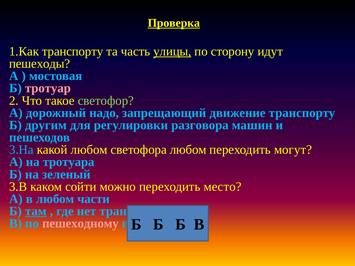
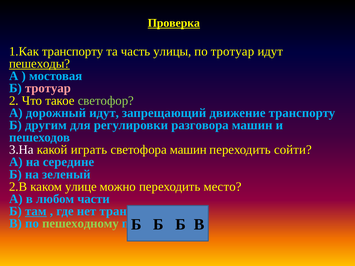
улицы underline: present -> none (172, 51)
по сторону: сторону -> тротуар (233, 51)
пешеходы underline: none -> present (40, 64)
дорожный надо: надо -> идут (104, 113)
3.На colour: light blue -> white (21, 150)
какой любом: любом -> играть (89, 150)
светофора любом: любом -> машин (188, 150)
могут: могут -> сойти (293, 150)
тротуара: тротуара -> середине (69, 162)
3.В: 3.В -> 2.В (18, 187)
сойти: сойти -> улице (81, 187)
пешеходному colour: pink -> light green (80, 224)
